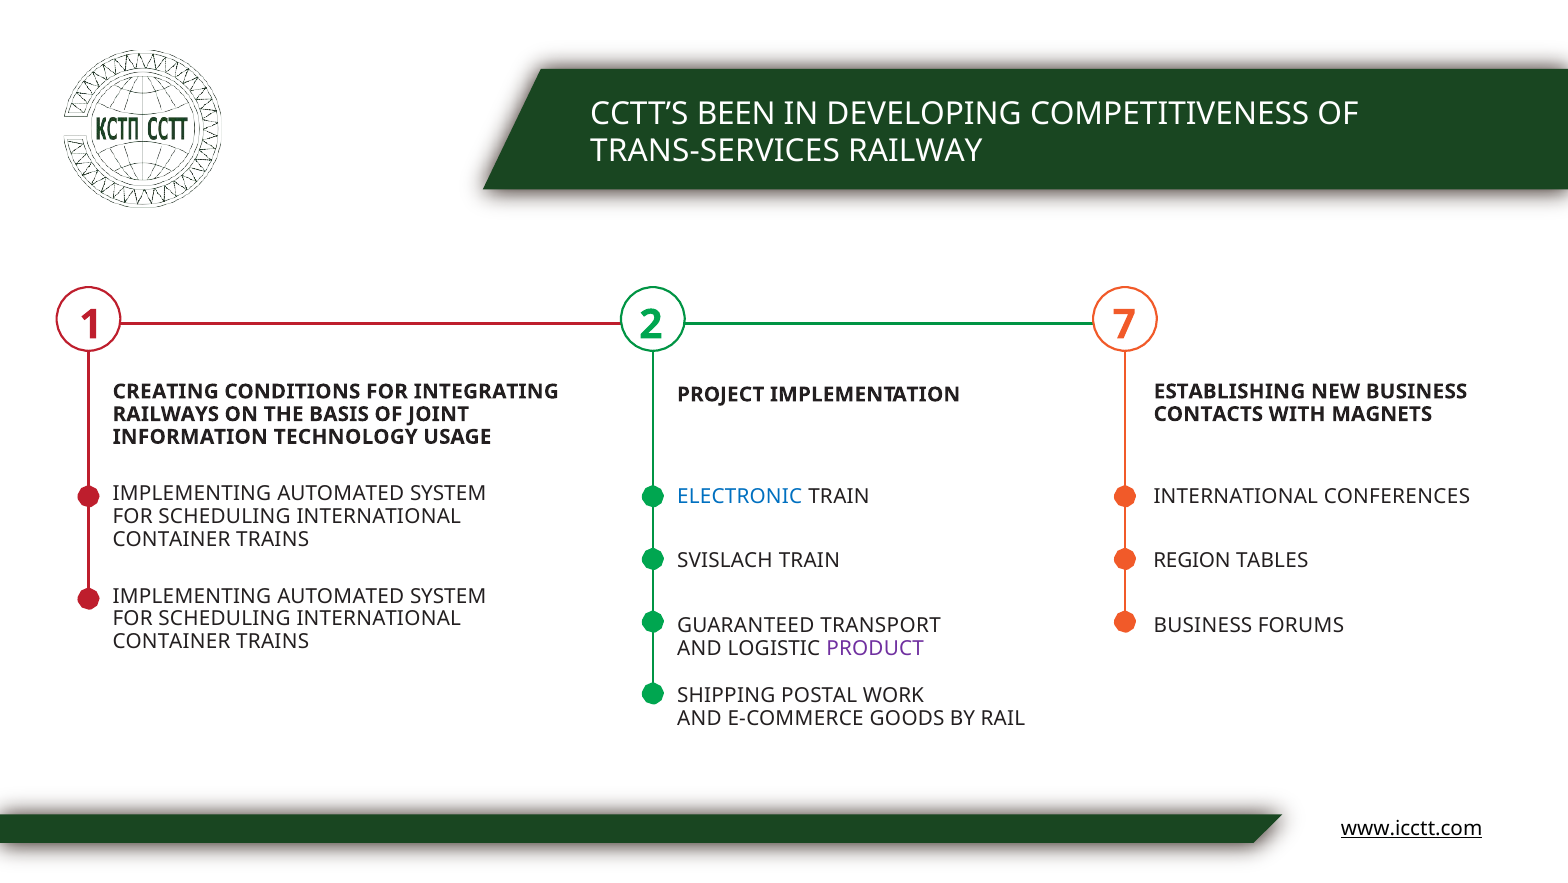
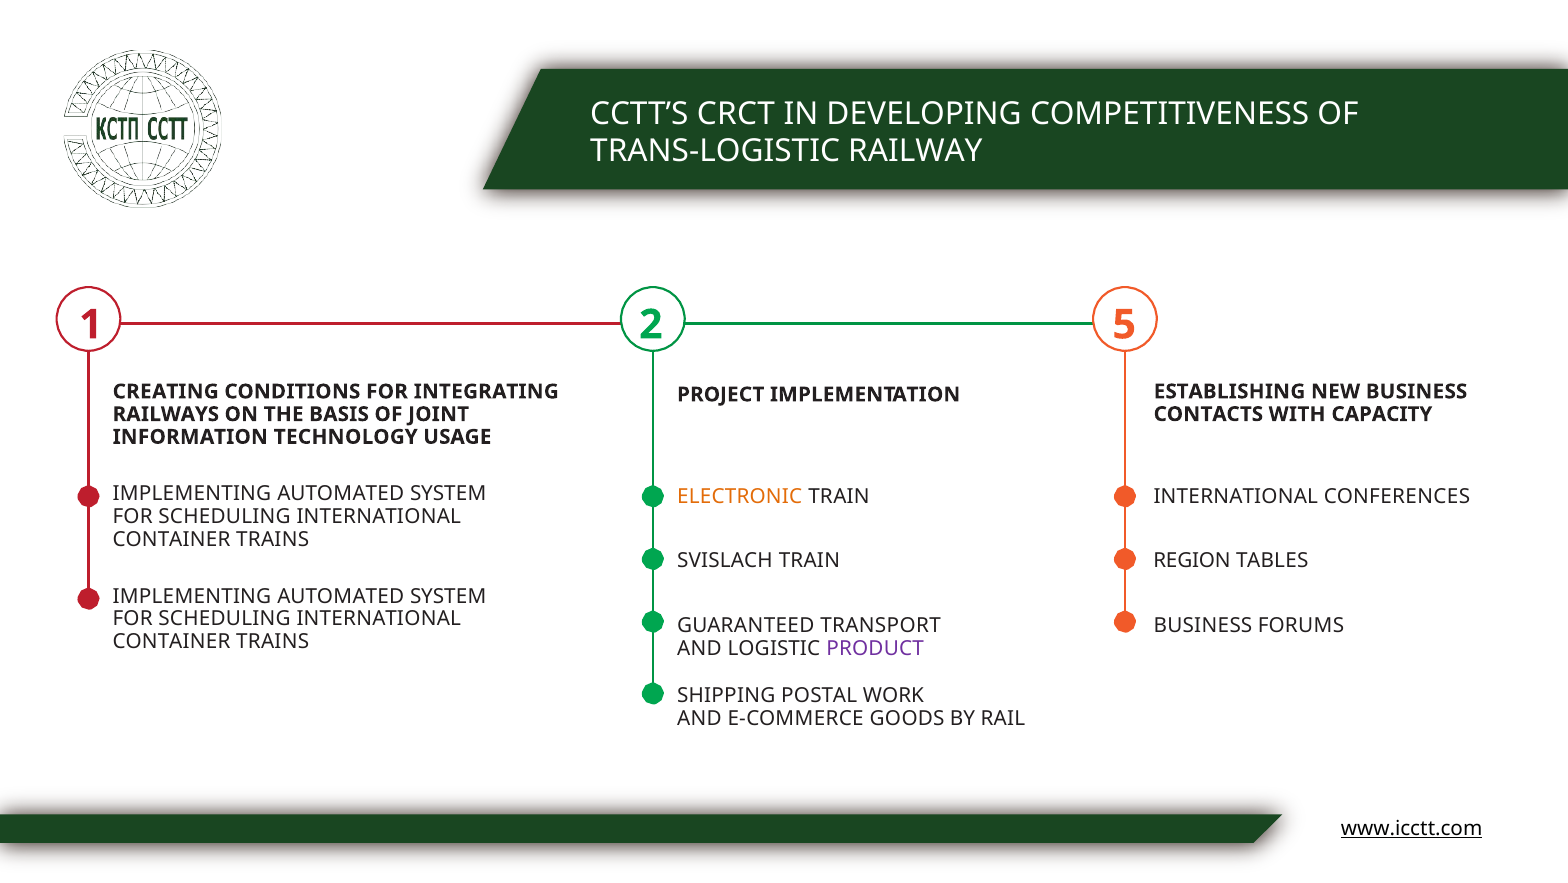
BEEN: BEEN -> CRCT (736, 114)
TRANS-SERVICES: TRANS-SERVICES -> TRANS-LOGISTIC (715, 152)
7: 7 -> 5 (1124, 325)
MAGNETS: MAGNETS -> CAPACITY (1382, 414)
ELECTRONIC colour: blue -> orange (740, 496)
